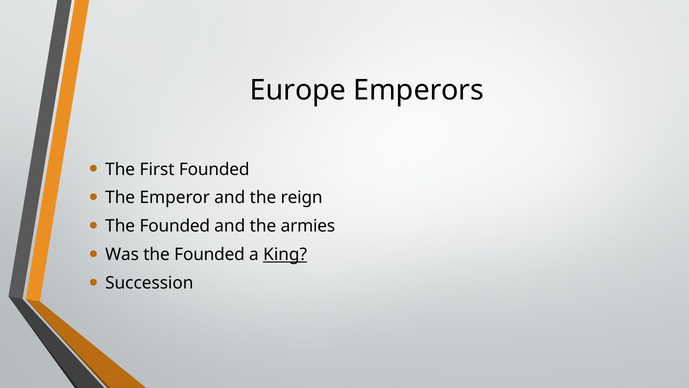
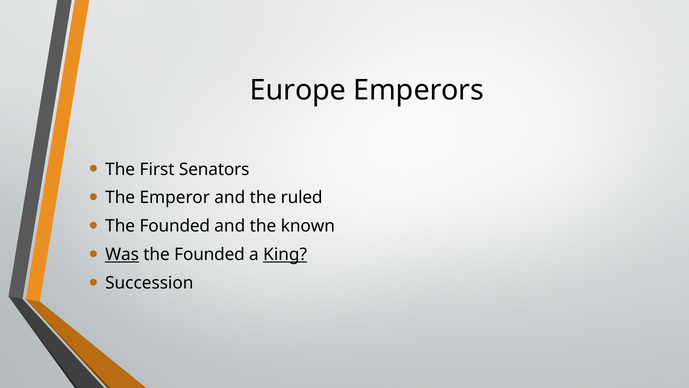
First Founded: Founded -> Senators (214, 169)
reign: reign -> ruled (302, 198)
armies: armies -> known (308, 226)
Was underline: none -> present (122, 254)
